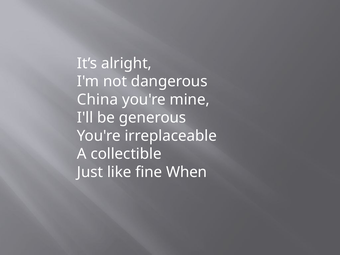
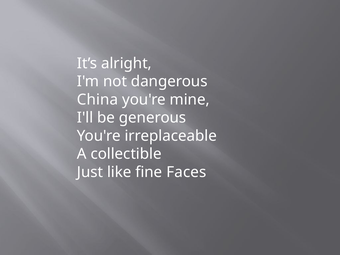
When: When -> Faces (186, 172)
